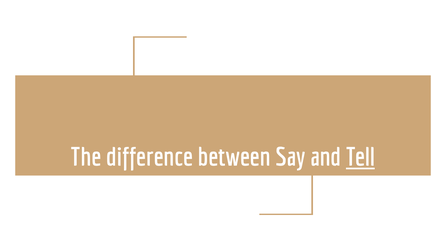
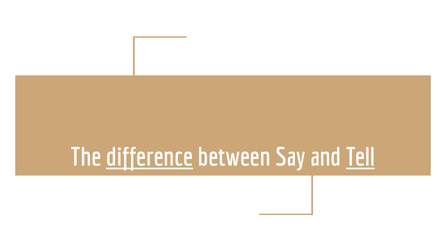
difference underline: none -> present (150, 157)
